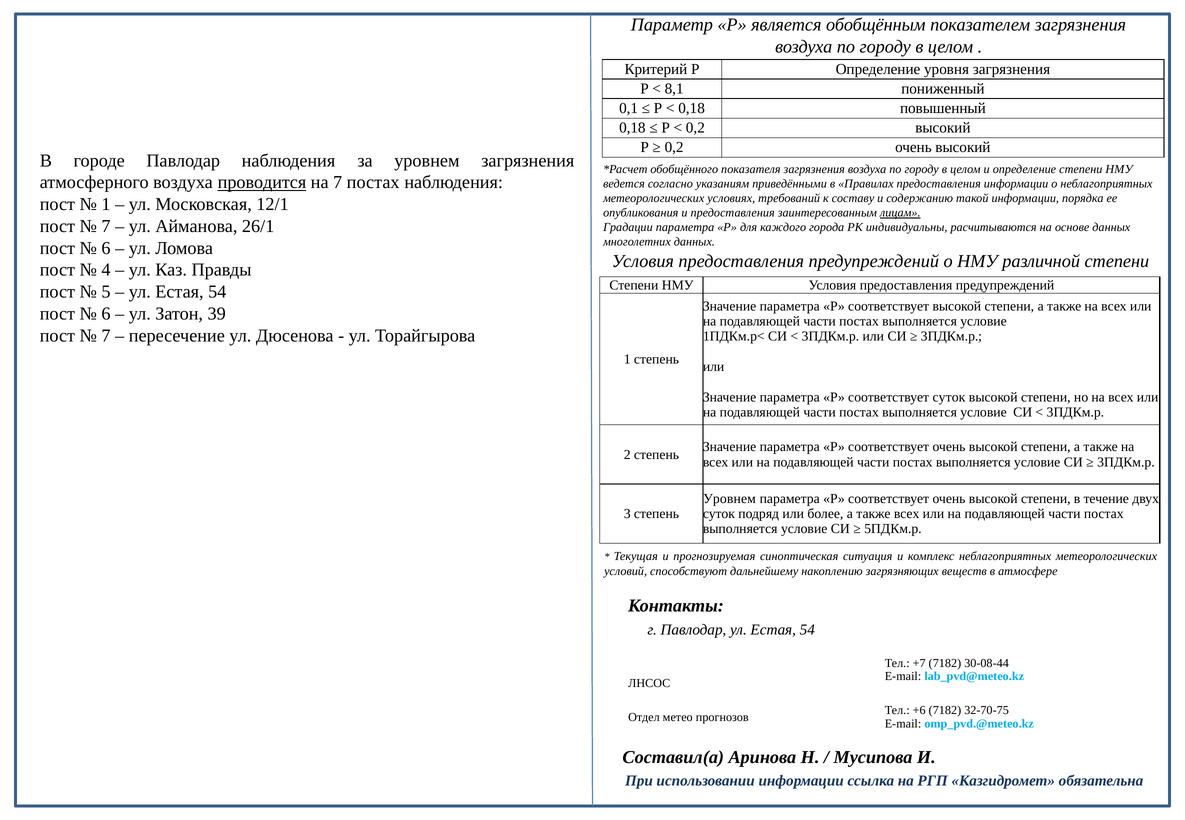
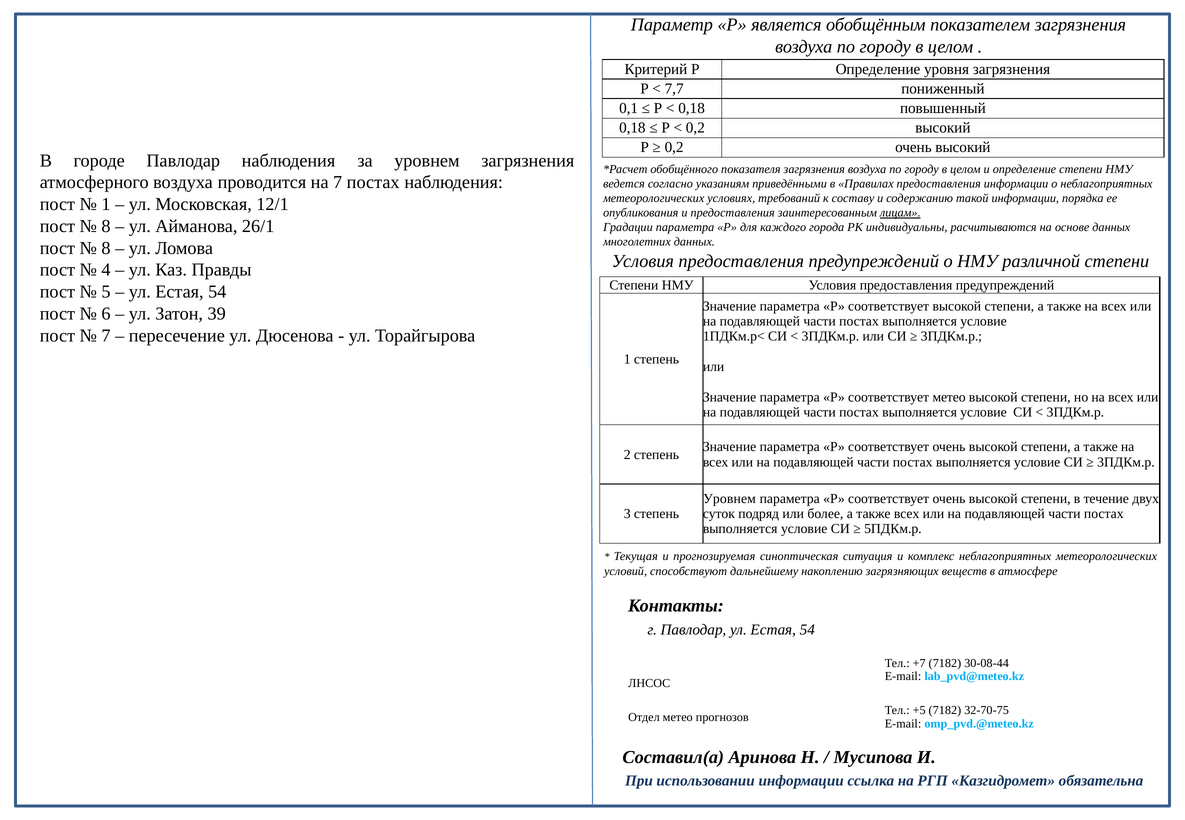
8,1: 8,1 -> 7,7 (674, 89)
проводится underline: present -> none (262, 183)
7: 7 -> 8 (106, 226)
6: 6 -> 8 (106, 248)
соответствует суток: суток -> метео (949, 397)
+6: +6 -> +5 (919, 711)
